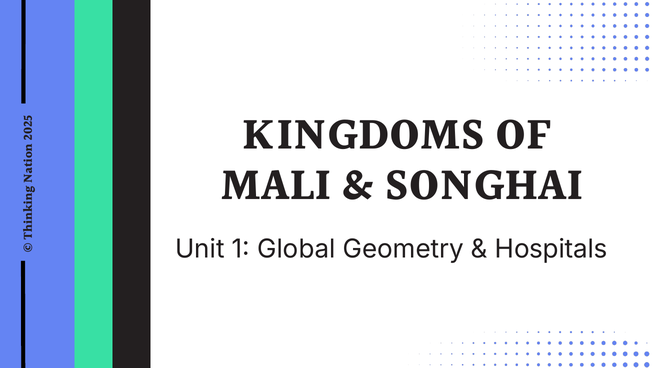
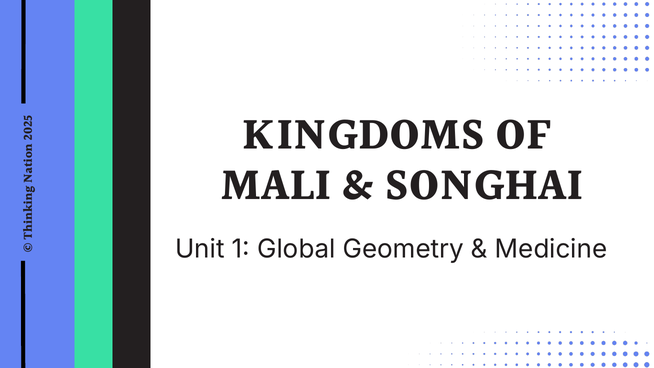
Hospitals: Hospitals -> Medicine (551, 249)
